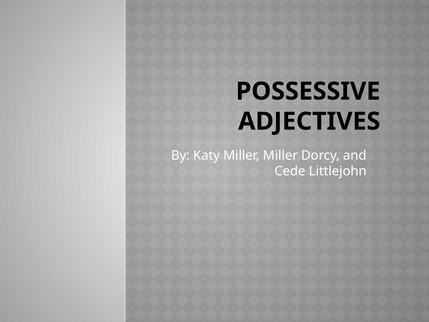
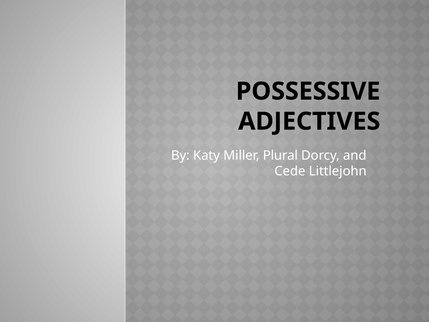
Miller Miller: Miller -> Plural (280, 155)
